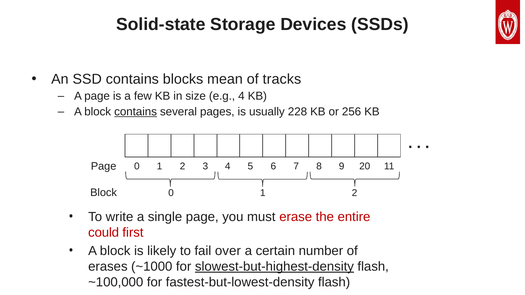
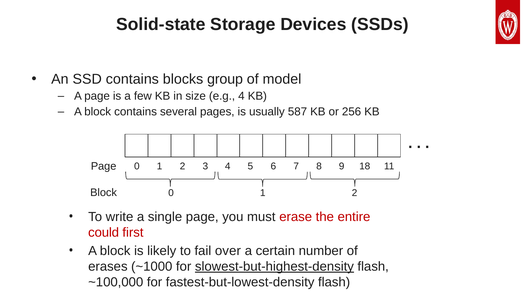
mean: mean -> group (225, 79)
tracks: tracks -> model (282, 79)
contains underline: present -> none (136, 112)
228: 228 -> 587 (297, 112)
20: 20 -> 18 (365, 166)
